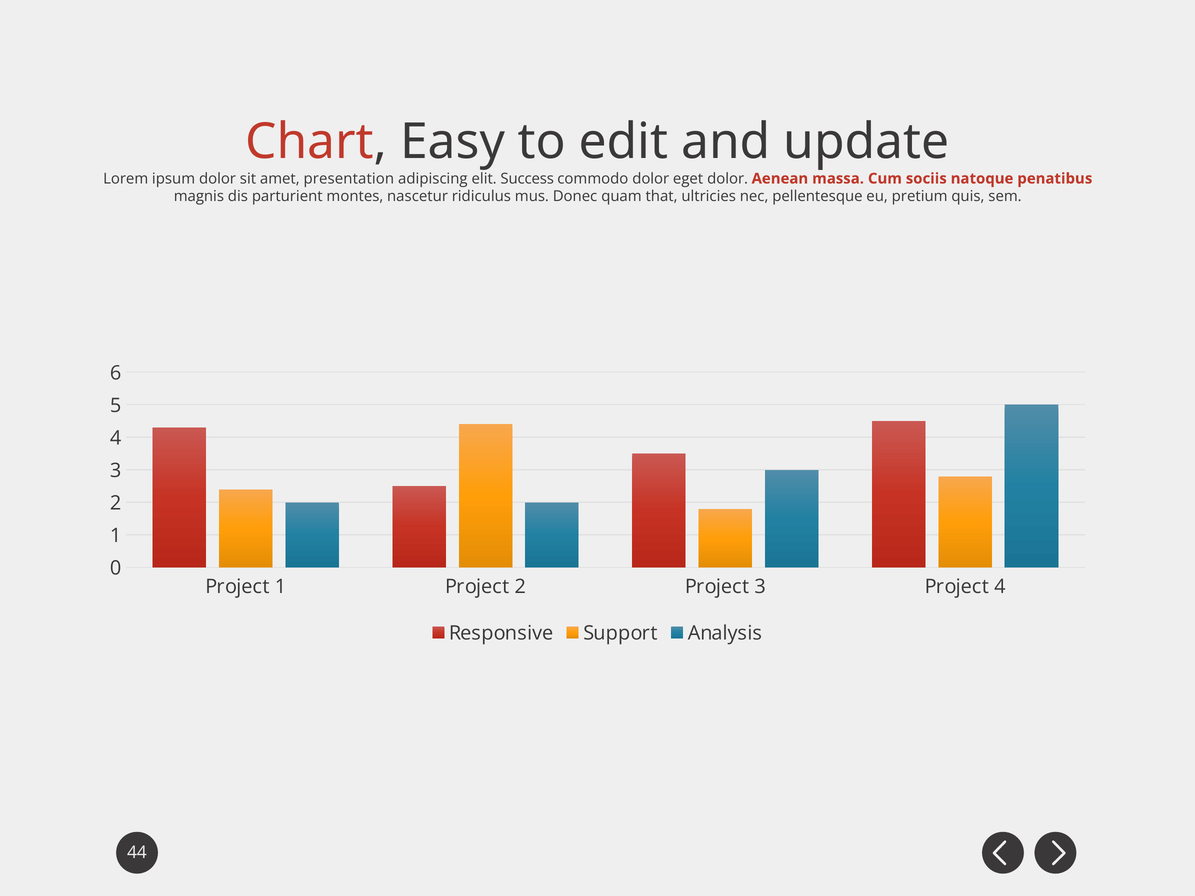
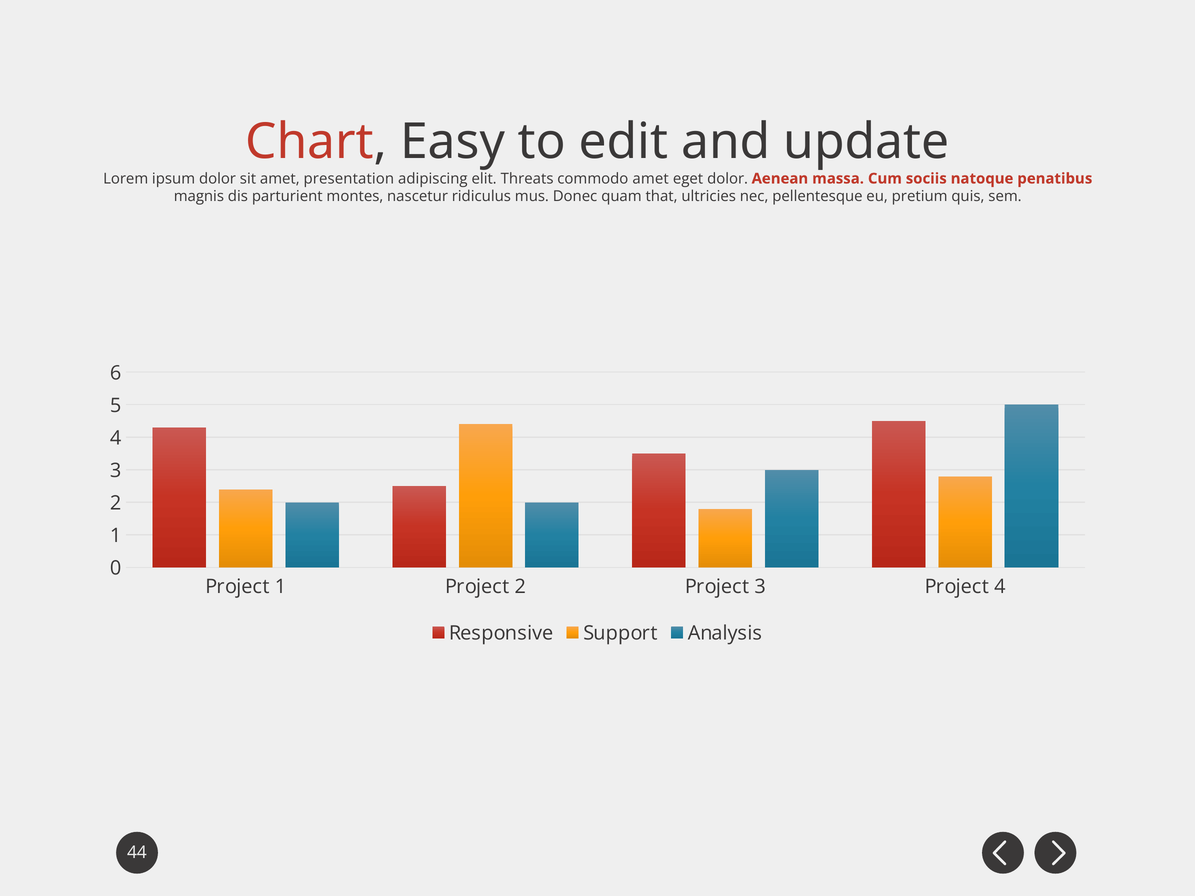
Success: Success -> Threats (527, 179)
commodo dolor: dolor -> amet (651, 179)
